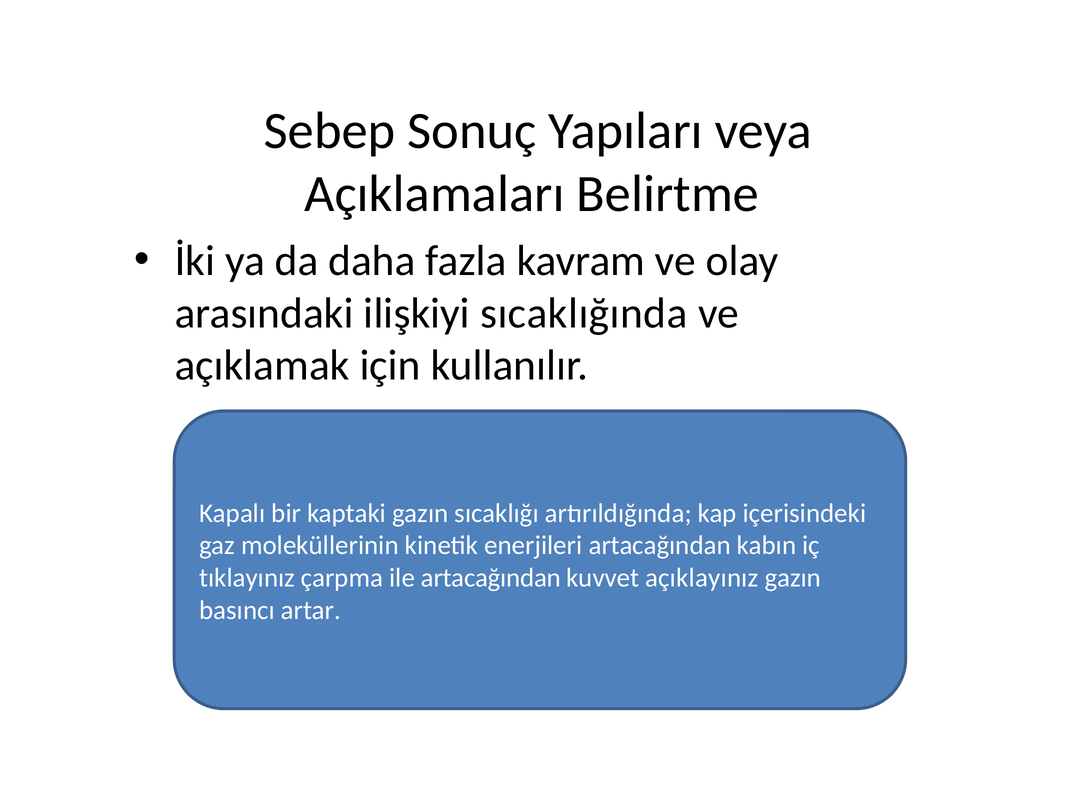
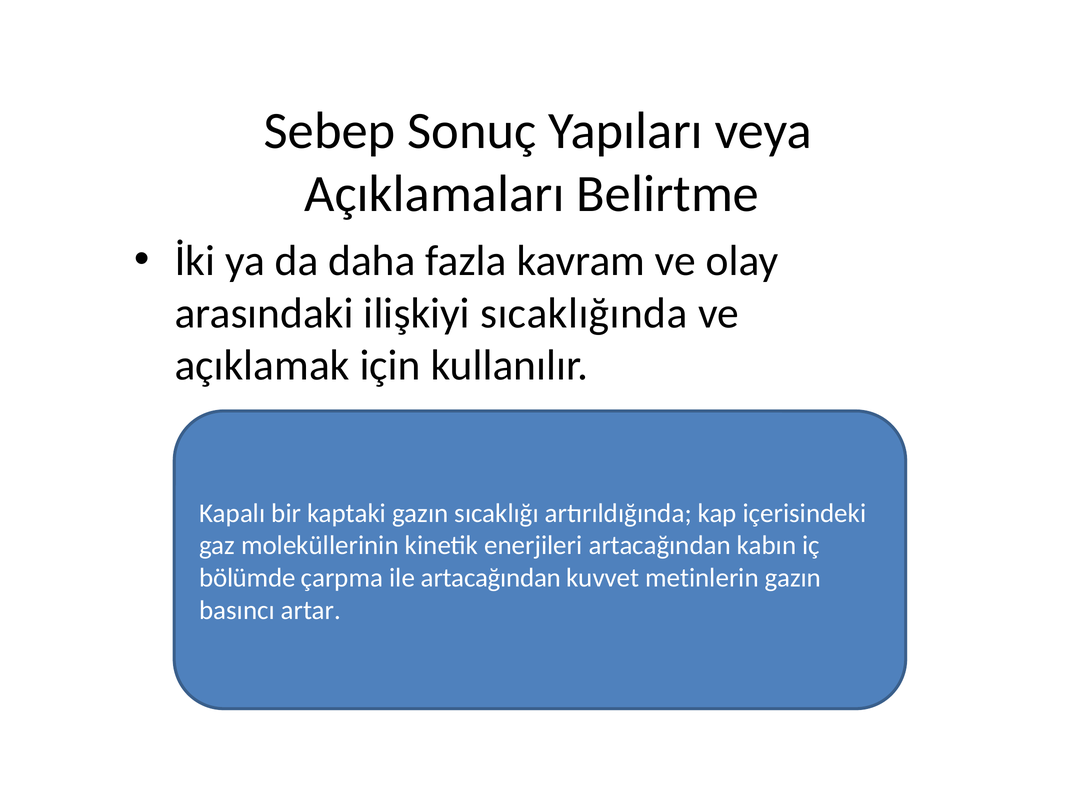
tıklayınız: tıklayınız -> bölümde (247, 578)
açıklayınız: açıklayınız -> metinlerin (702, 578)
